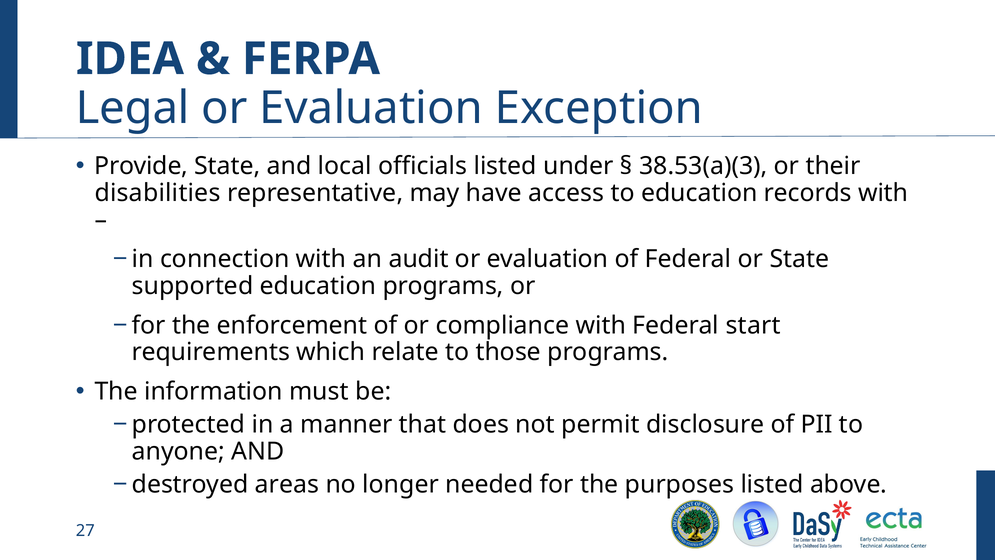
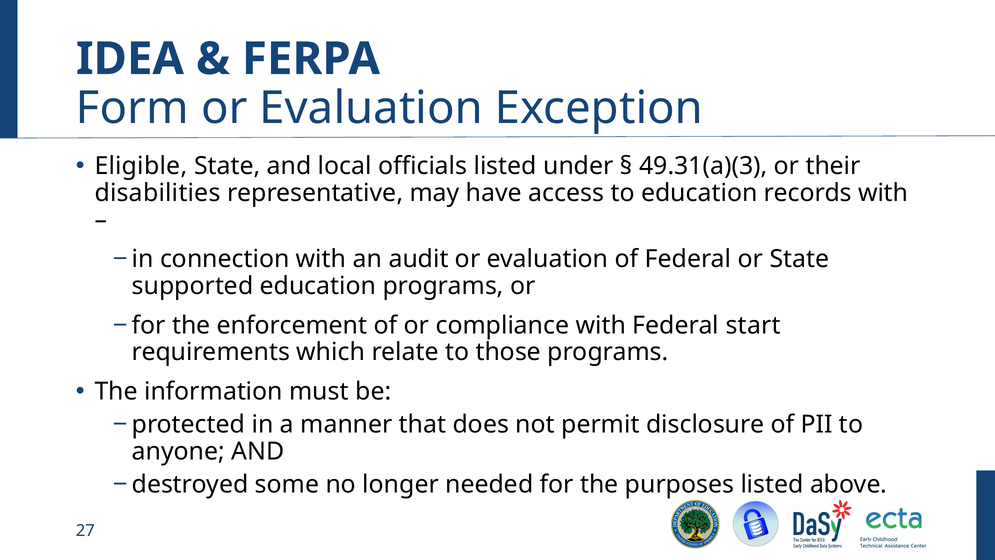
Legal: Legal -> Form (132, 108)
Provide: Provide -> Eligible (141, 166)
38.53(a)(3: 38.53(a)(3 -> 49.31(a)(3 (703, 166)
areas: areas -> some (287, 484)
